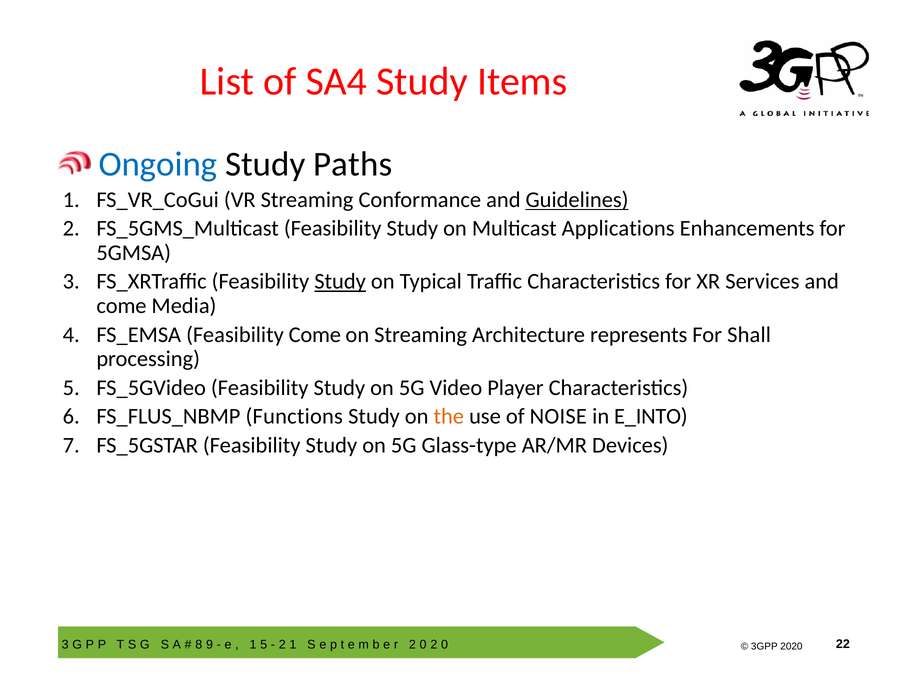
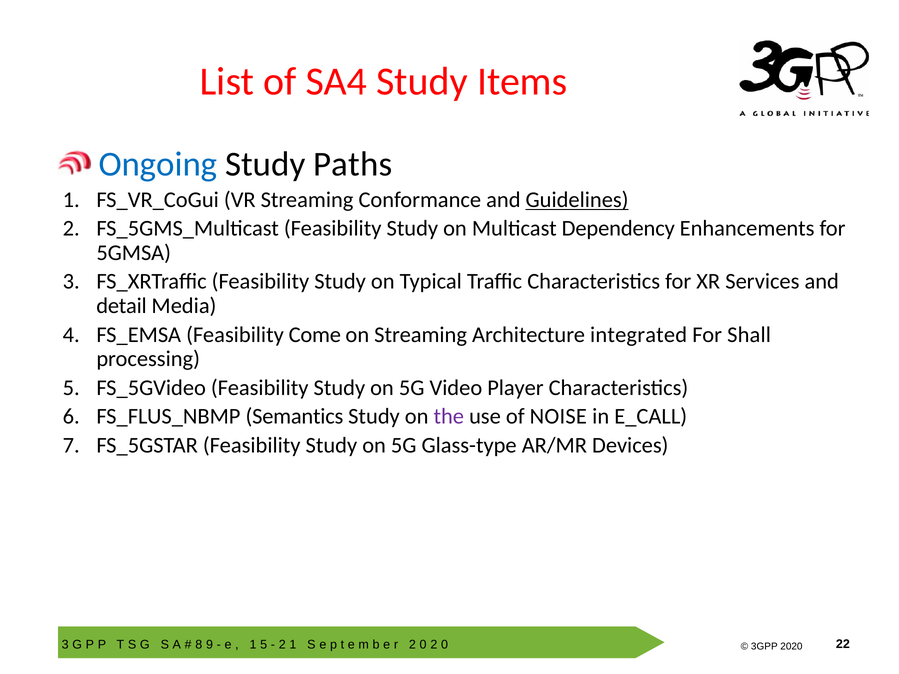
Applications: Applications -> Dependency (618, 229)
Study underline: present -> none (340, 282)
come: come -> detail (122, 306)
represents: represents -> integrated (639, 335)
Functions: Functions -> Semantics (294, 417)
the colour: orange -> purple (449, 417)
E_INTO: E_INTO -> E_CALL (651, 417)
